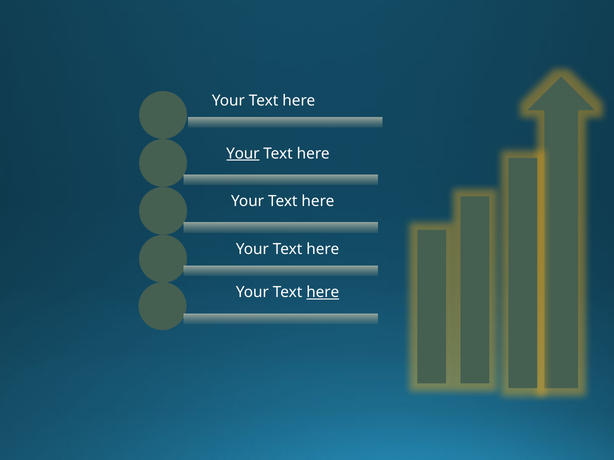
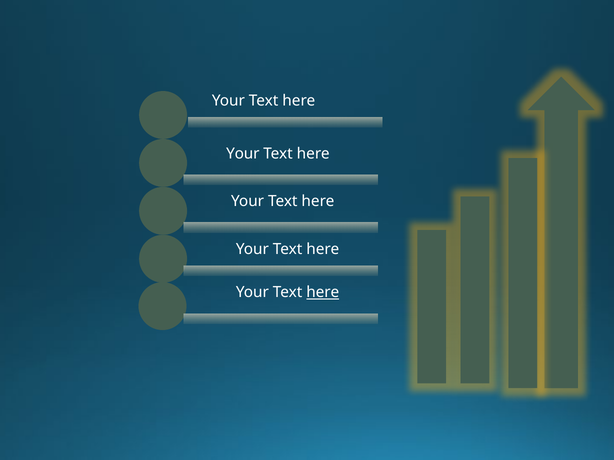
Your underline: present -> none (243, 154)
